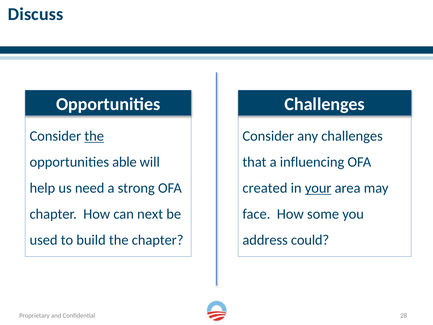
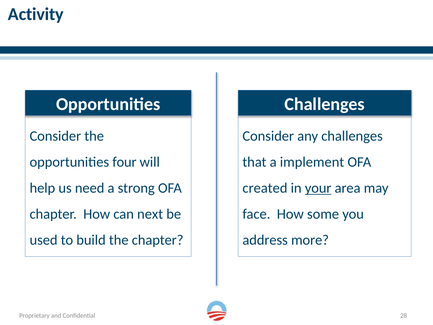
Discuss: Discuss -> Activity (36, 14)
the underline: present -> none (94, 136)
able: able -> four (124, 162)
influencing: influencing -> implement (312, 162)
could: could -> more (310, 240)
